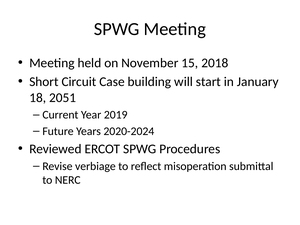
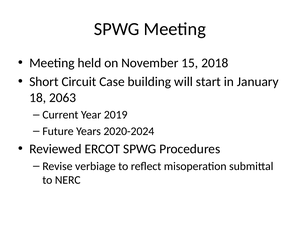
2051: 2051 -> 2063 (63, 98)
